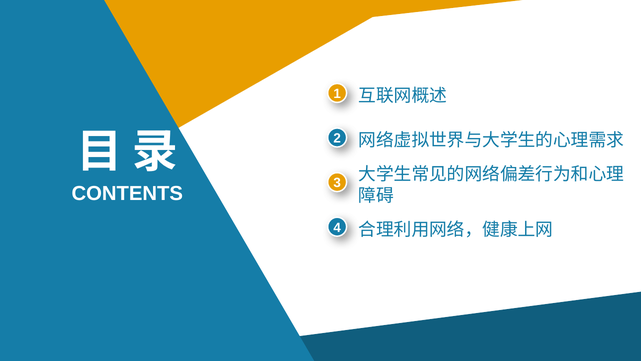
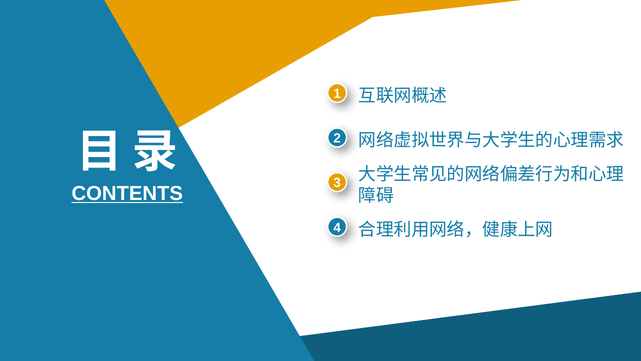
CONTENTS underline: none -> present (127, 194)
